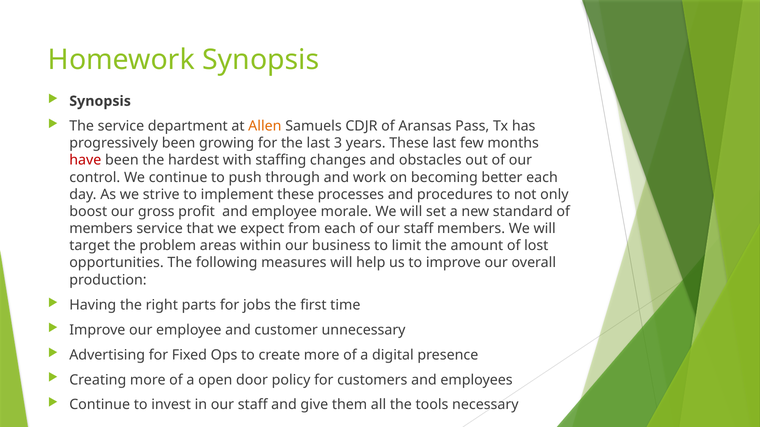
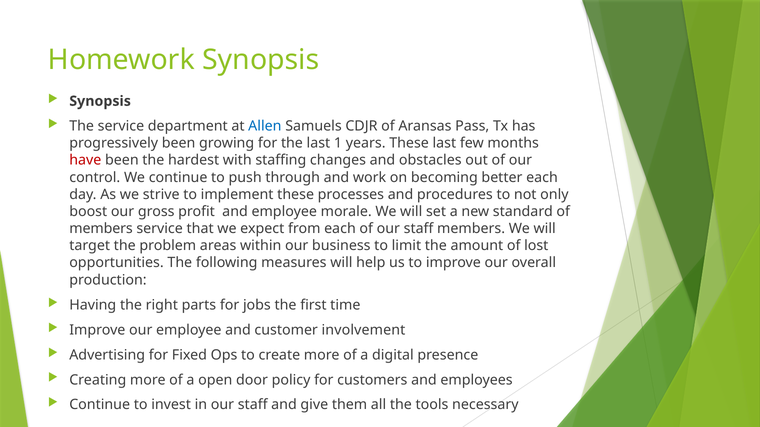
Allen colour: orange -> blue (265, 126)
3: 3 -> 1 (338, 143)
unnecessary: unnecessary -> involvement (363, 330)
